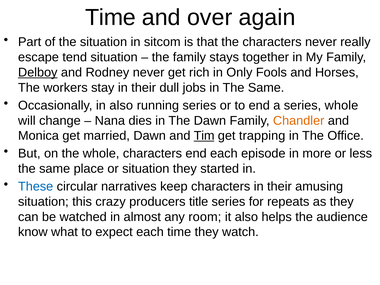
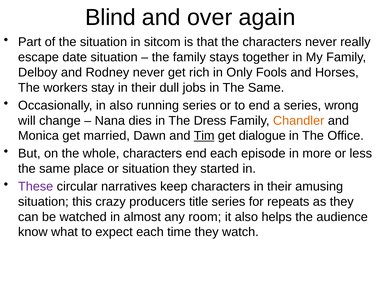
Time: Time -> Blind (110, 18)
tend: tend -> date (75, 57)
Delboy underline: present -> none (38, 72)
series whole: whole -> wrong (342, 105)
The Dawn: Dawn -> Dress (210, 121)
trapping: trapping -> dialogue (262, 136)
These colour: blue -> purple (36, 186)
